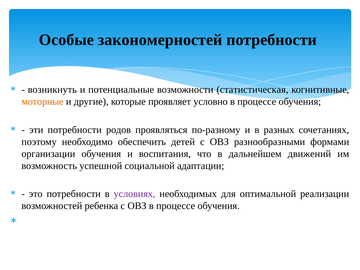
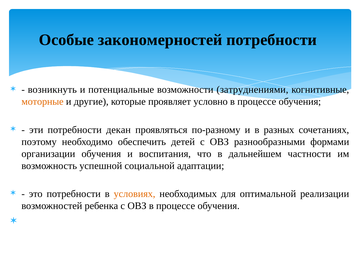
статистическая: статистическая -> затруднениями (252, 90)
родов: родов -> декан (118, 130)
движений: движений -> частности (309, 154)
условиях colour: purple -> orange (135, 194)
